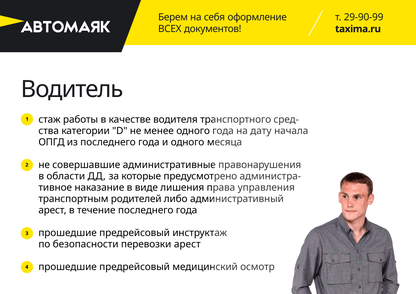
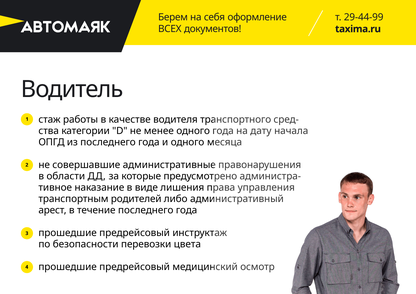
29-90-99: 29-90-99 -> 29-44-99 (364, 17)
перевозки арест: арест -> цвета (187, 244)
